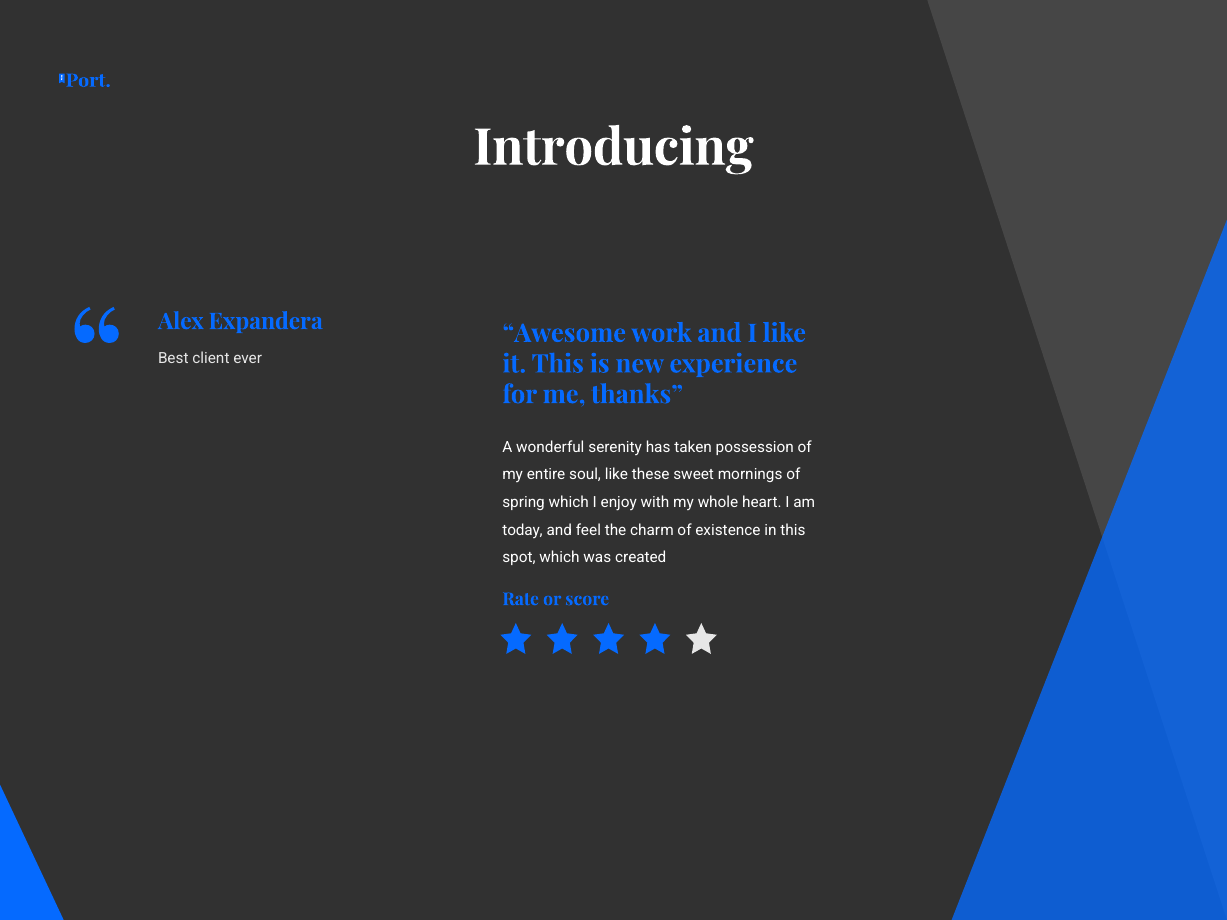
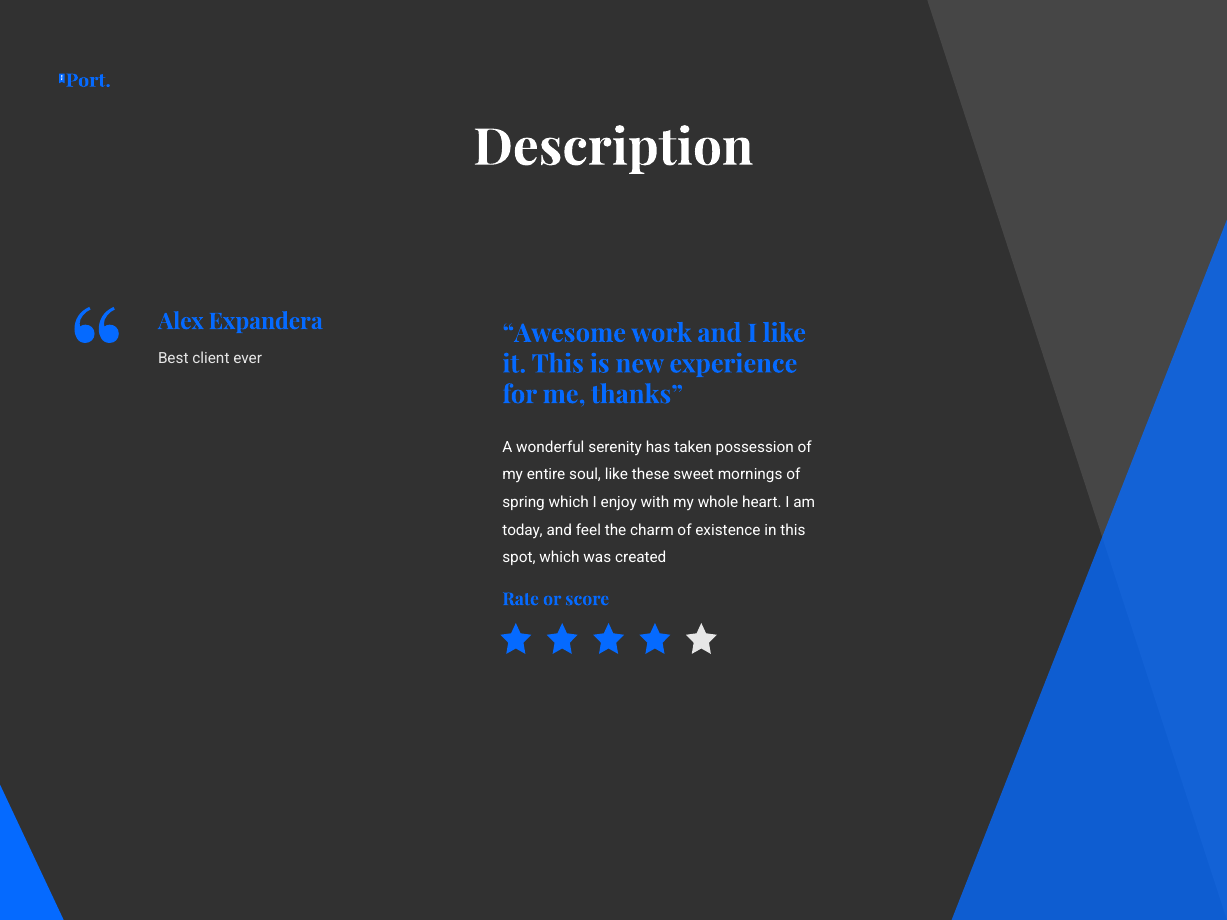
Introducing: Introducing -> Description (613, 148)
